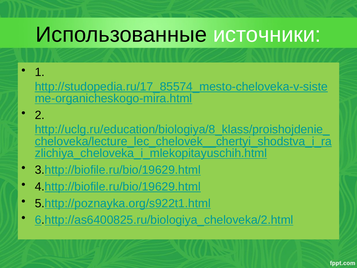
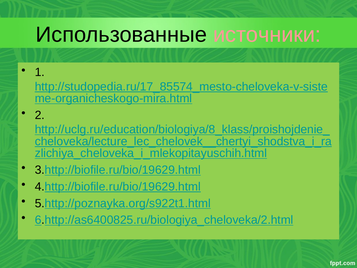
источники colour: white -> pink (267, 35)
